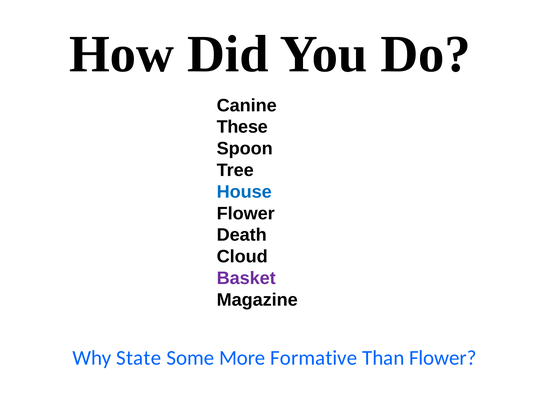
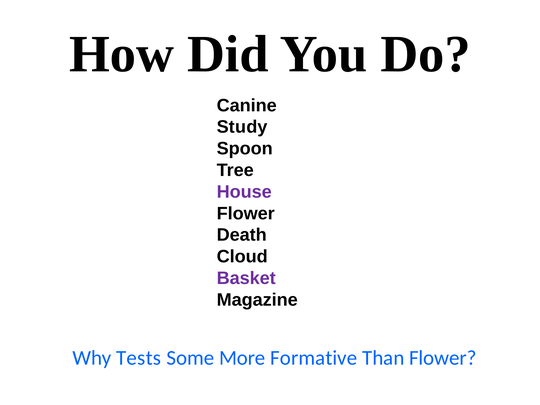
These: These -> Study (242, 127)
House colour: blue -> purple (244, 192)
State: State -> Tests (139, 358)
